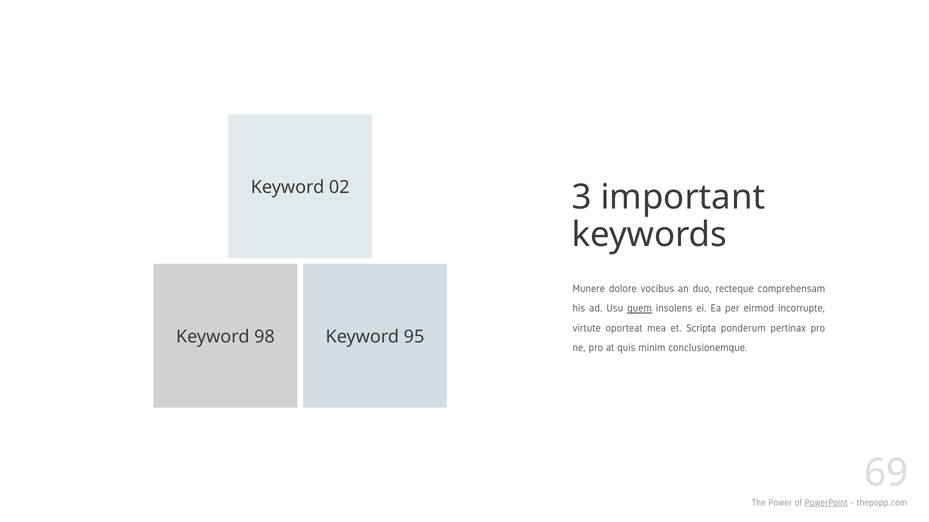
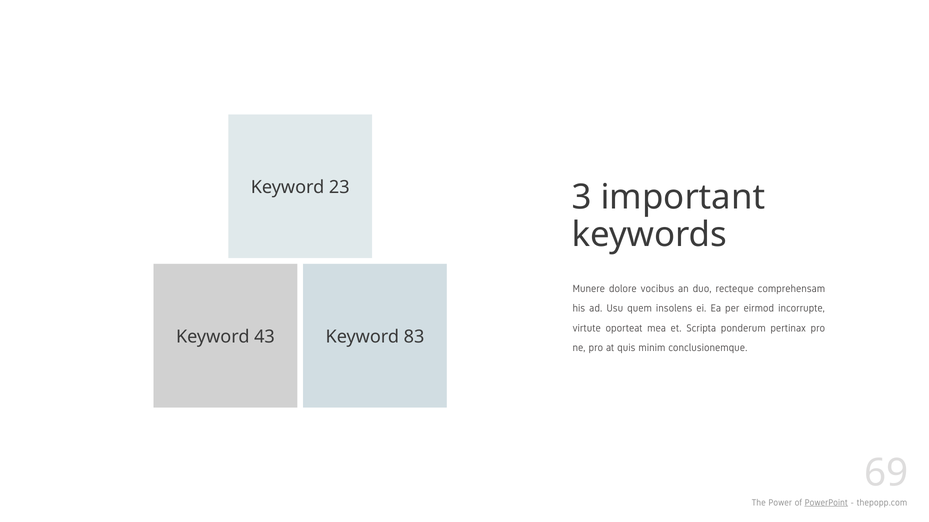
02: 02 -> 23 (339, 188)
quem underline: present -> none (640, 309)
98: 98 -> 43 (265, 337)
95: 95 -> 83 (414, 337)
